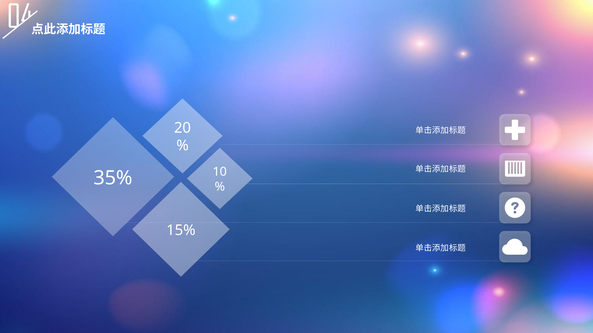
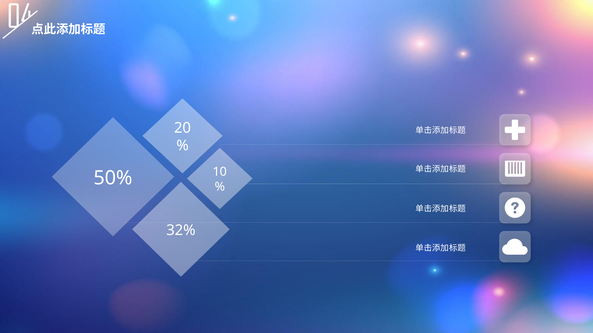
35%: 35% -> 50% (113, 178)
15%: 15% -> 32% (181, 231)
